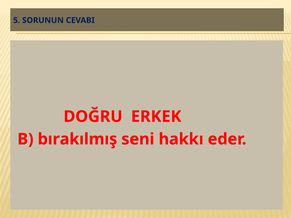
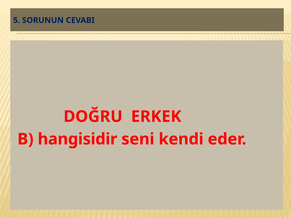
bırakılmış: bırakılmış -> hangisidir (78, 139)
hakkı: hakkı -> kendi (181, 139)
